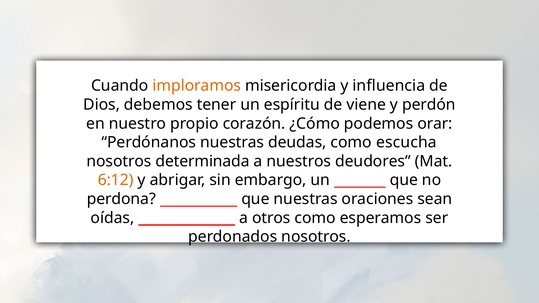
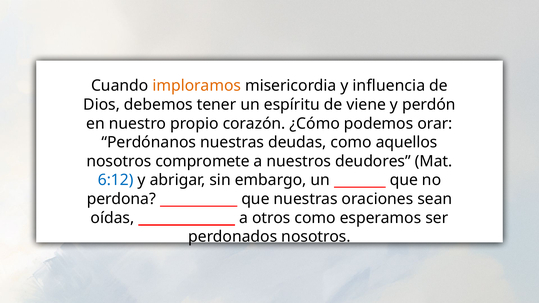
escucha: escucha -> aquellos (407, 142)
determinada: determinada -> compromete (203, 161)
6:12 colour: orange -> blue (116, 180)
